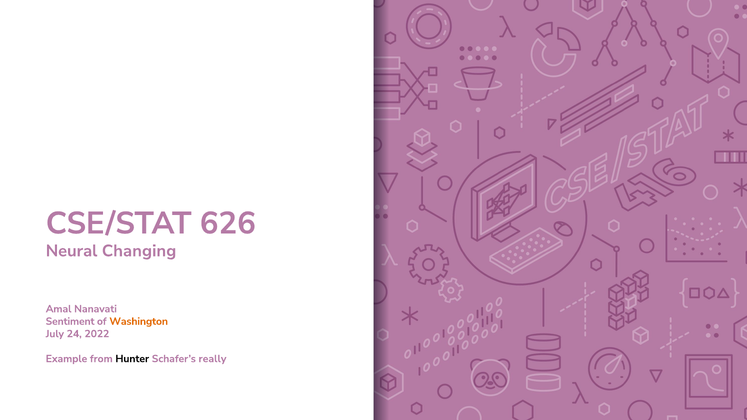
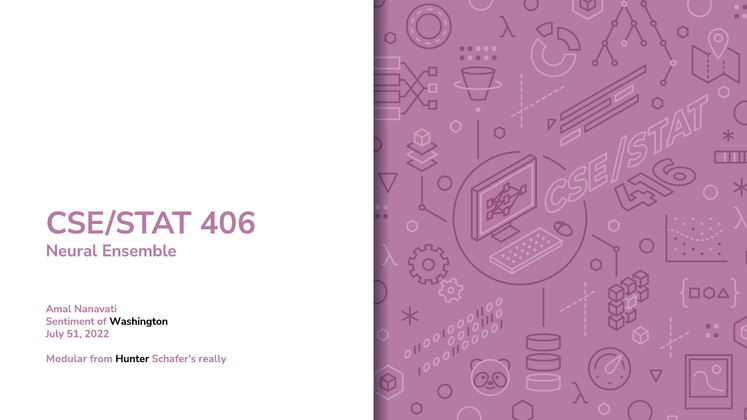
626: 626 -> 406 (228, 223)
Changing: Changing -> Ensemble (139, 251)
Washington colour: orange -> black (139, 321)
24: 24 -> 51 (74, 334)
Example: Example -> Modular (66, 359)
